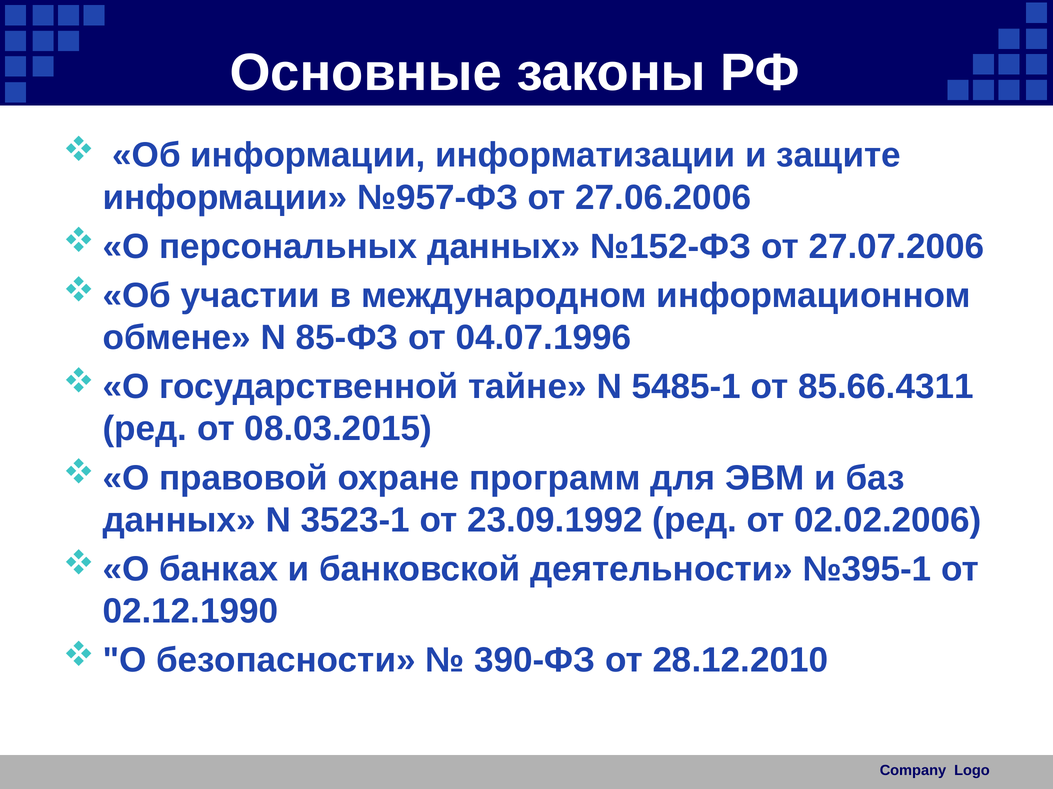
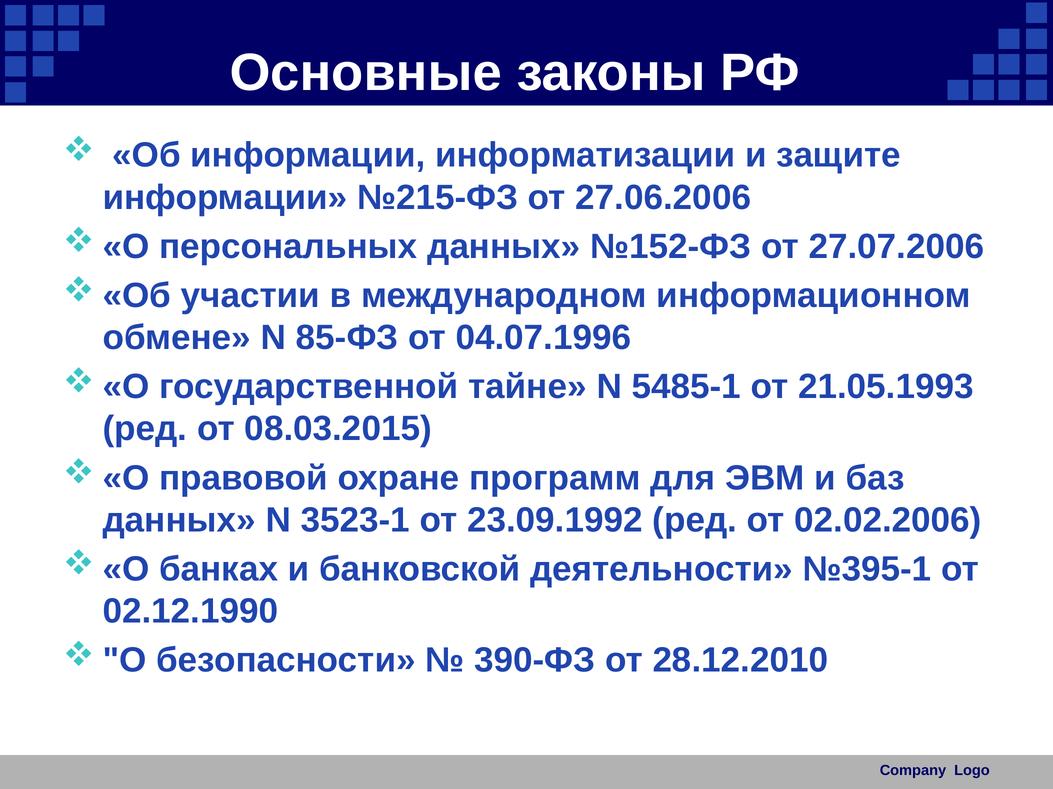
№957-ФЗ: №957-ФЗ -> №215-ФЗ (438, 198)
85.66.4311: 85.66.4311 -> 21.05.1993 (886, 387)
